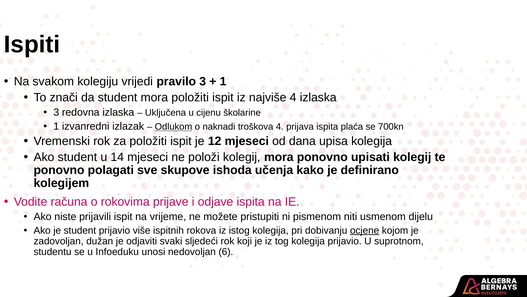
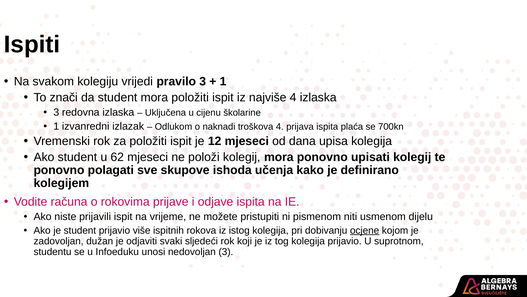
Odlukom underline: present -> none (174, 127)
14: 14 -> 62 (117, 157)
nedovoljan 6: 6 -> 3 (226, 251)
